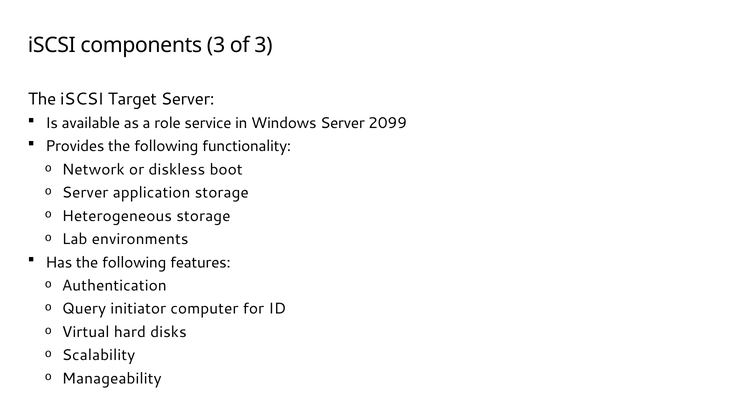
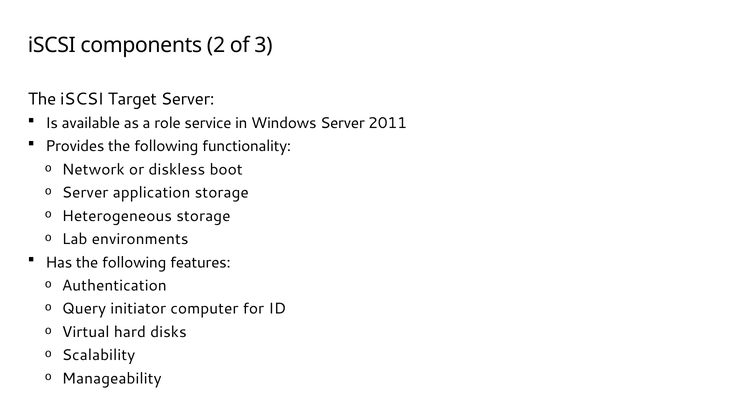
components 3: 3 -> 2 (216, 45)
2099: 2099 -> 2011 (388, 123)
